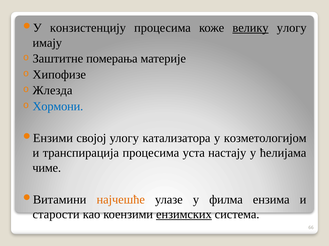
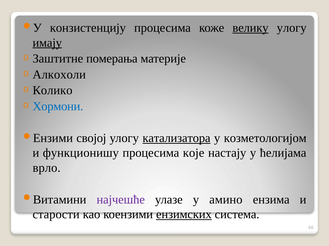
имају underline: none -> present (47, 43)
Хипофизе: Хипофизе -> Алкохоли (59, 75)
Жлезда: Жлезда -> Колико (53, 91)
катализатора underline: none -> present (176, 139)
транспирација: транспирација -> функционишу (81, 153)
уста: уста -> које (194, 153)
чиме: чиме -> врло (47, 168)
најчешће colour: orange -> purple (121, 200)
филма: филма -> амино (226, 200)
